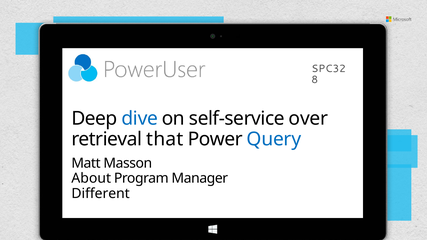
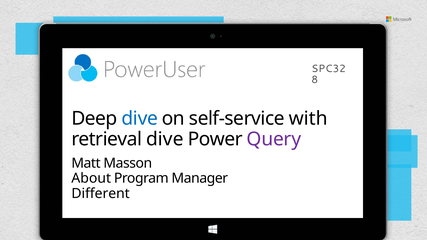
over: over -> with (308, 118)
retrieval that: that -> dive (165, 139)
Query colour: blue -> purple (274, 139)
